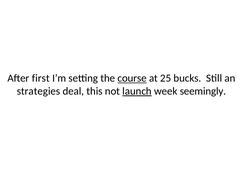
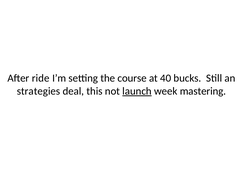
first: first -> ride (41, 78)
course underline: present -> none (132, 78)
25: 25 -> 40 (166, 78)
seemingly: seemingly -> mastering (203, 91)
